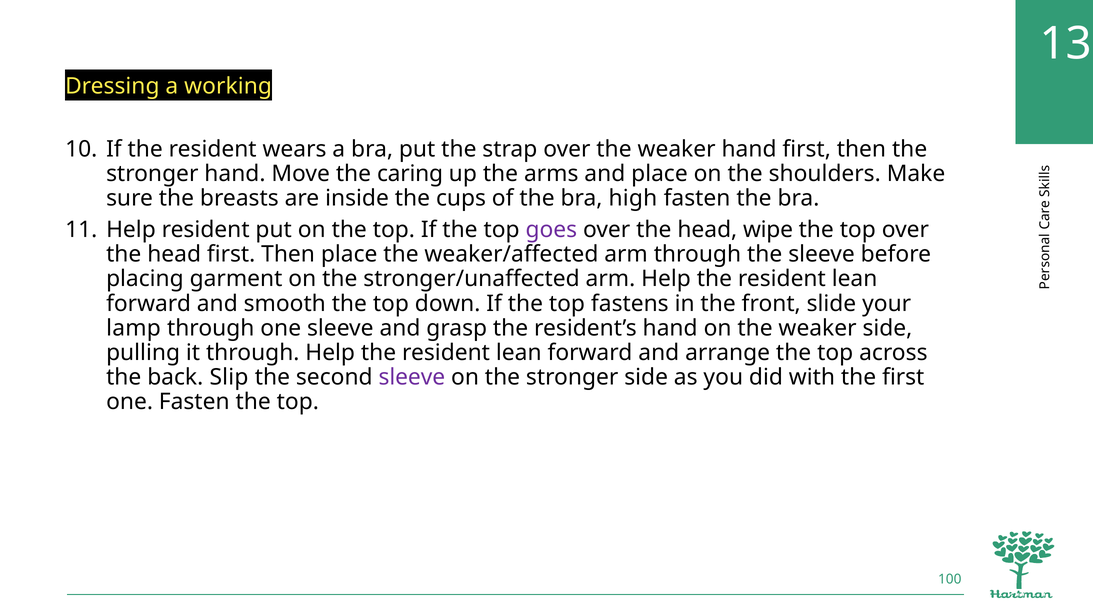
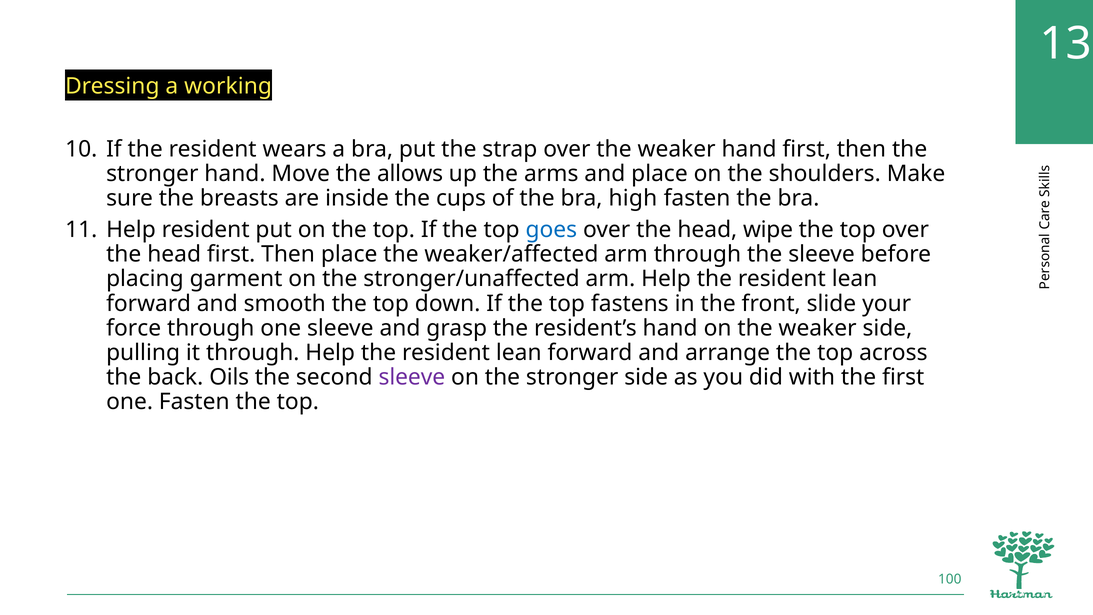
caring: caring -> allows (410, 174)
goes colour: purple -> blue (551, 230)
lamp: lamp -> force (134, 328)
Slip: Slip -> Oils (229, 377)
